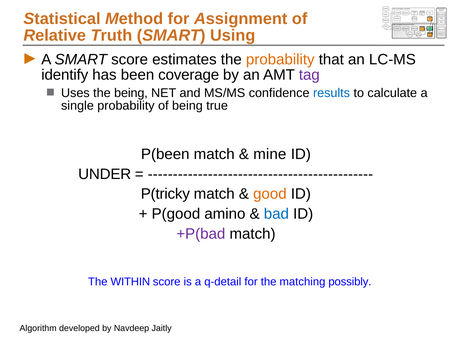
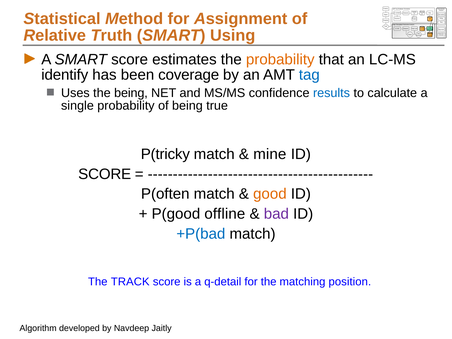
tag colour: purple -> blue (309, 75)
P(been: P(been -> P(tricky (165, 154)
UNDER: UNDER -> SCORE (105, 174)
P(tricky: P(tricky -> P(often (165, 194)
amino: amino -> offline (225, 214)
bad colour: blue -> purple (276, 214)
+P(bad colour: purple -> blue (201, 234)
WITHIN: WITHIN -> TRACK (130, 282)
possibly: possibly -> position (350, 282)
